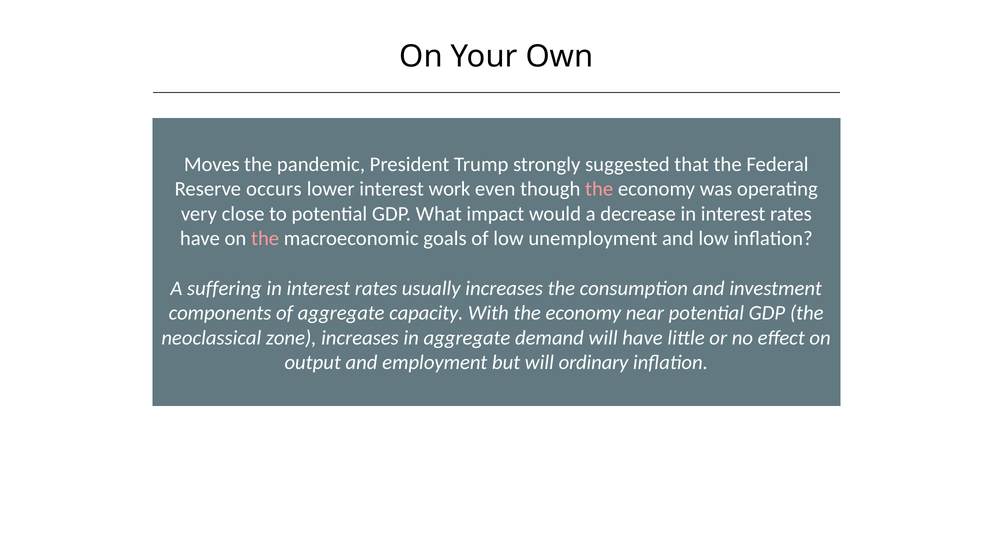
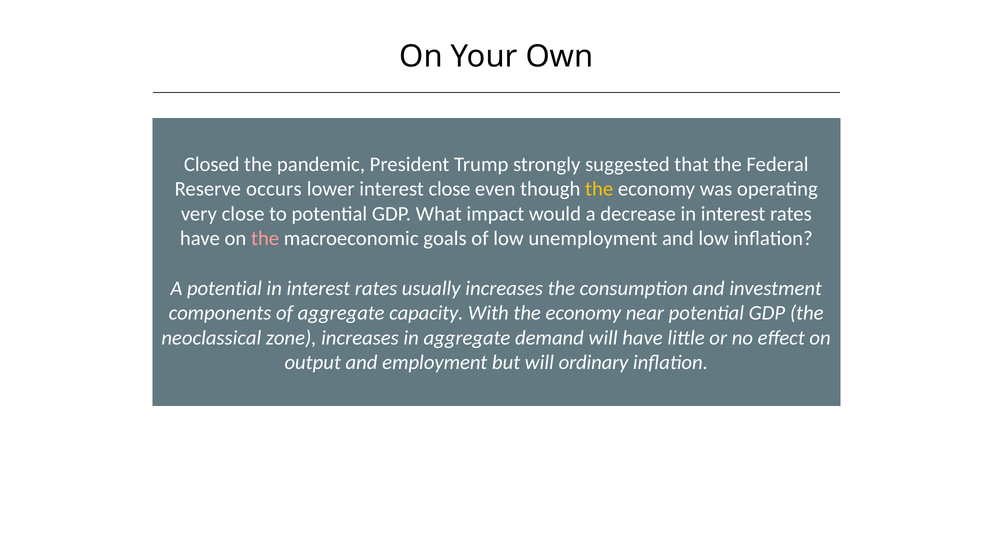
Moves: Moves -> Closed (212, 164)
interest work: work -> close (450, 189)
the colour: pink -> yellow (599, 189)
A suffering: suffering -> potential (224, 289)
